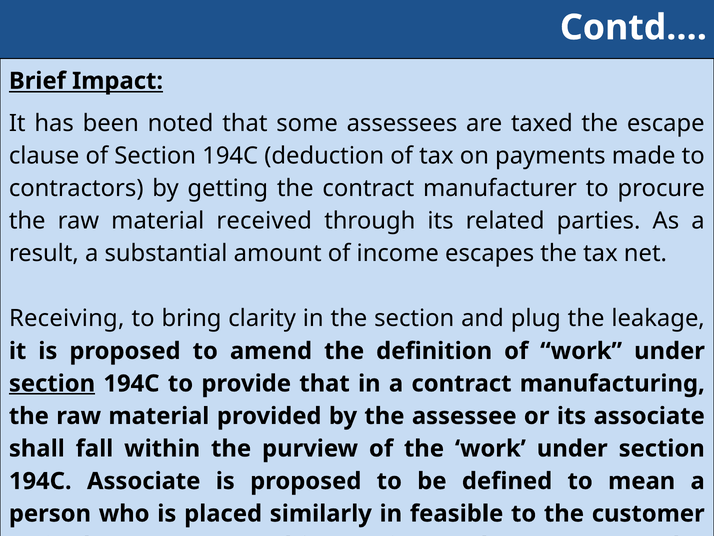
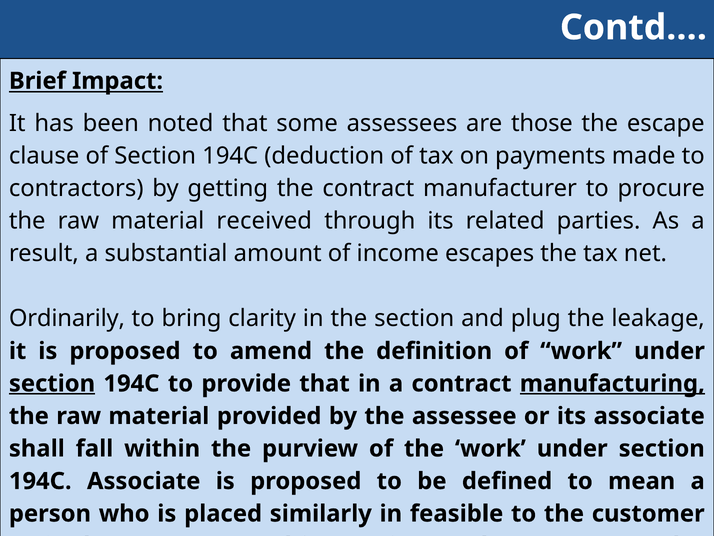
taxed: taxed -> those (542, 123)
Receiving: Receiving -> Ordinarily (67, 318)
manufacturing underline: none -> present (612, 383)
